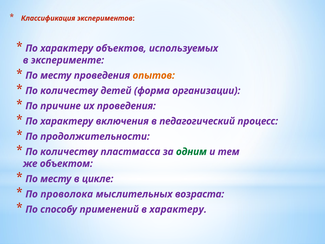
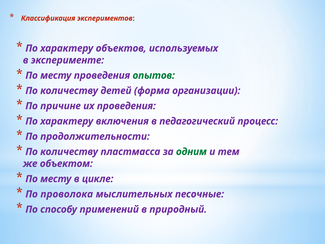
опытов colour: orange -> green (154, 75)
возраста: возраста -> песочные (200, 194)
в характеру: характеру -> природный (178, 209)
